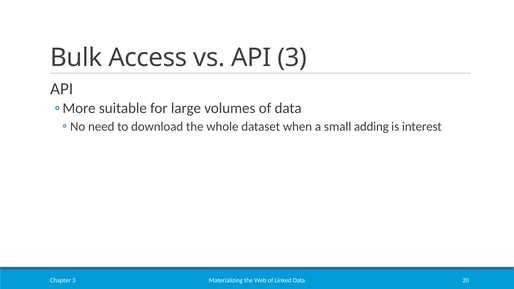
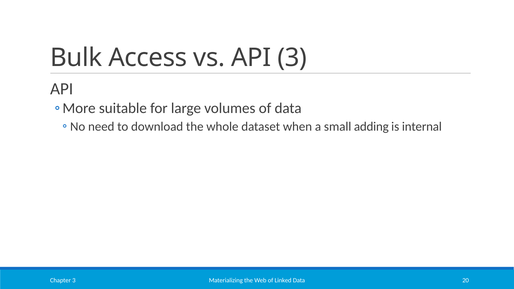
interest: interest -> internal (422, 127)
